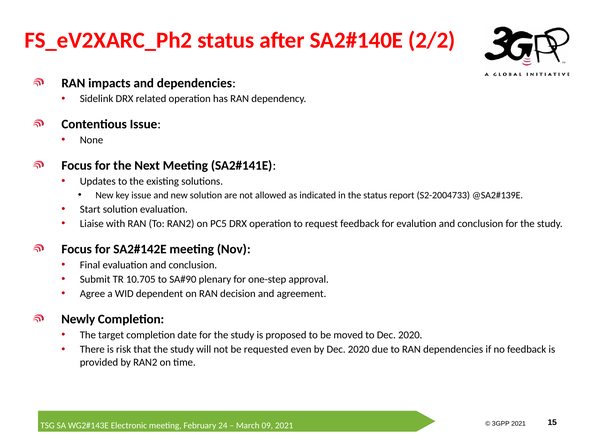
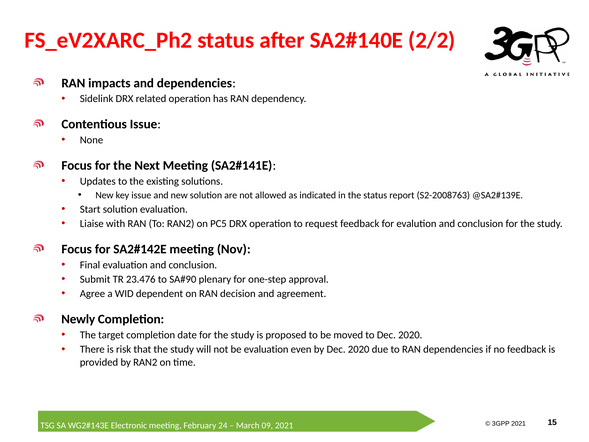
S2-2004733: S2-2004733 -> S2-2008763 (443, 195)
10.705: 10.705 -> 23.476 (141, 279)
be requested: requested -> evaluation (266, 349)
